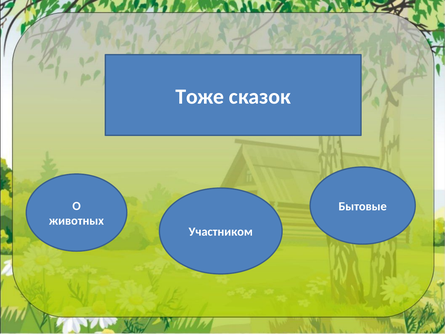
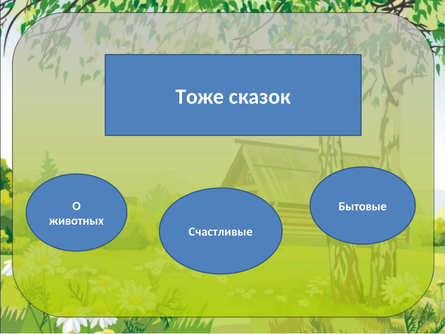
Участником: Участником -> Счастливые (221, 232)
